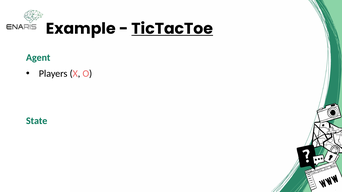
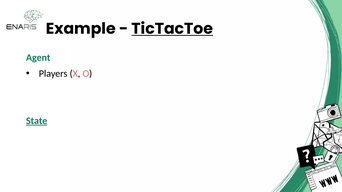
State underline: none -> present (37, 121)
